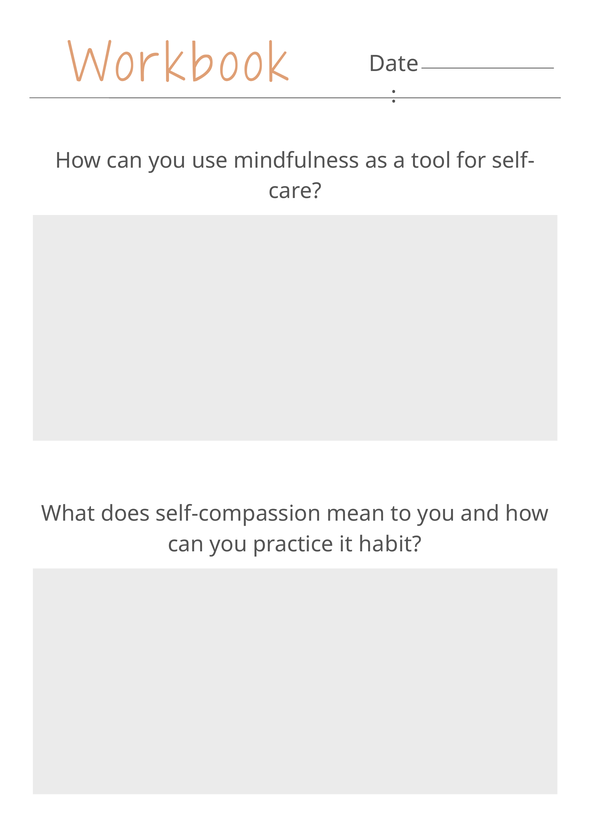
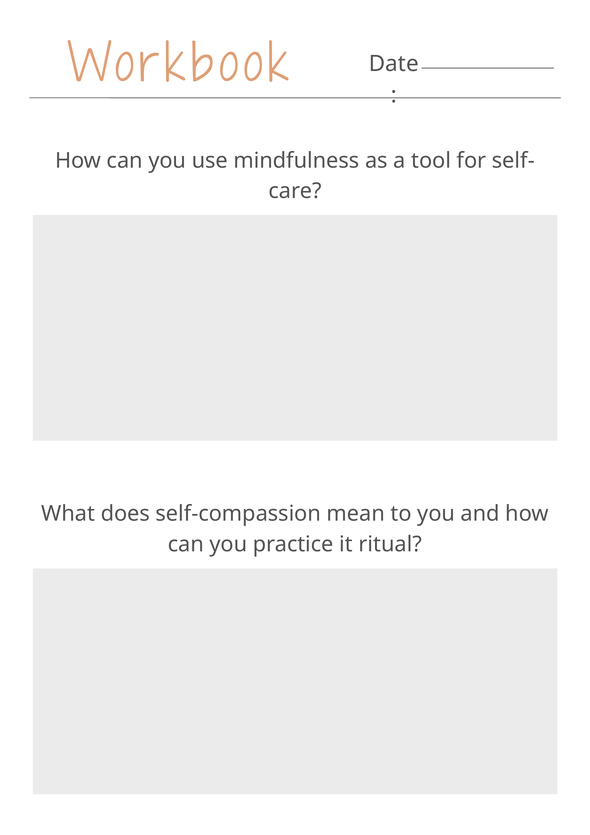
habit: habit -> ritual (390, 544)
